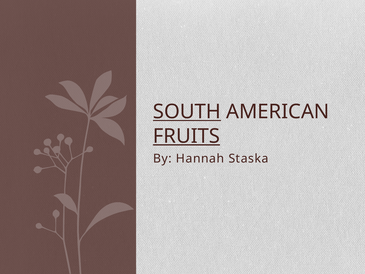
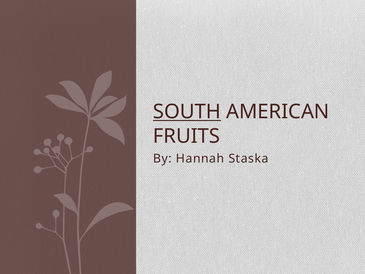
FRUITS underline: present -> none (187, 136)
